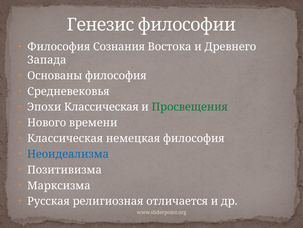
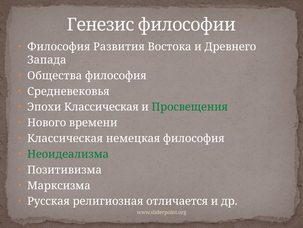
Сознания: Сознания -> Развития (119, 47)
Основаны: Основаны -> Общества (55, 75)
Неоидеализма colour: blue -> green (68, 154)
